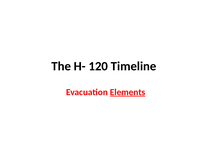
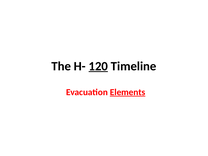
120 underline: none -> present (98, 66)
